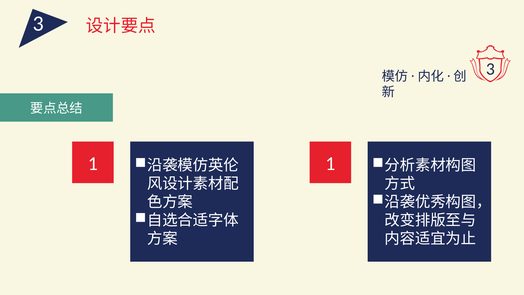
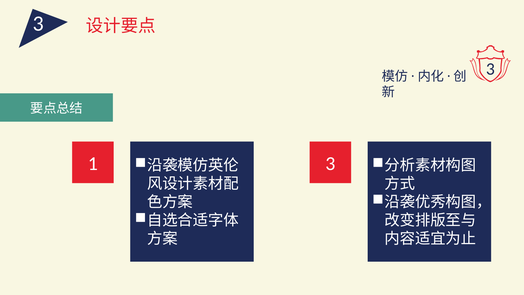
1 1: 1 -> 3 (330, 164)
